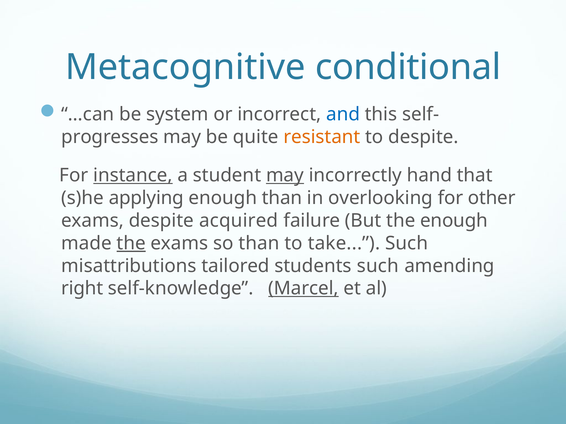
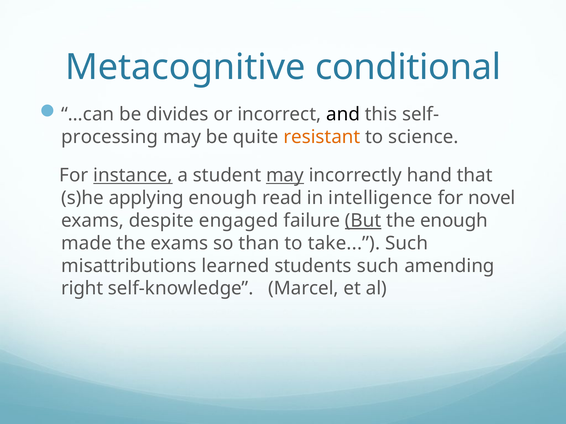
system: system -> divides (177, 115)
and colour: blue -> black (343, 115)
progresses: progresses -> processing (110, 137)
to despite: despite -> science (423, 137)
enough than: than -> read (282, 198)
overlooking: overlooking -> intelligence (380, 198)
other: other -> novel (492, 198)
acquired: acquired -> engaged (239, 221)
But underline: none -> present (363, 221)
the underline: present -> none (131, 243)
tailored: tailored -> learned (235, 266)
Marcel underline: present -> none (303, 289)
